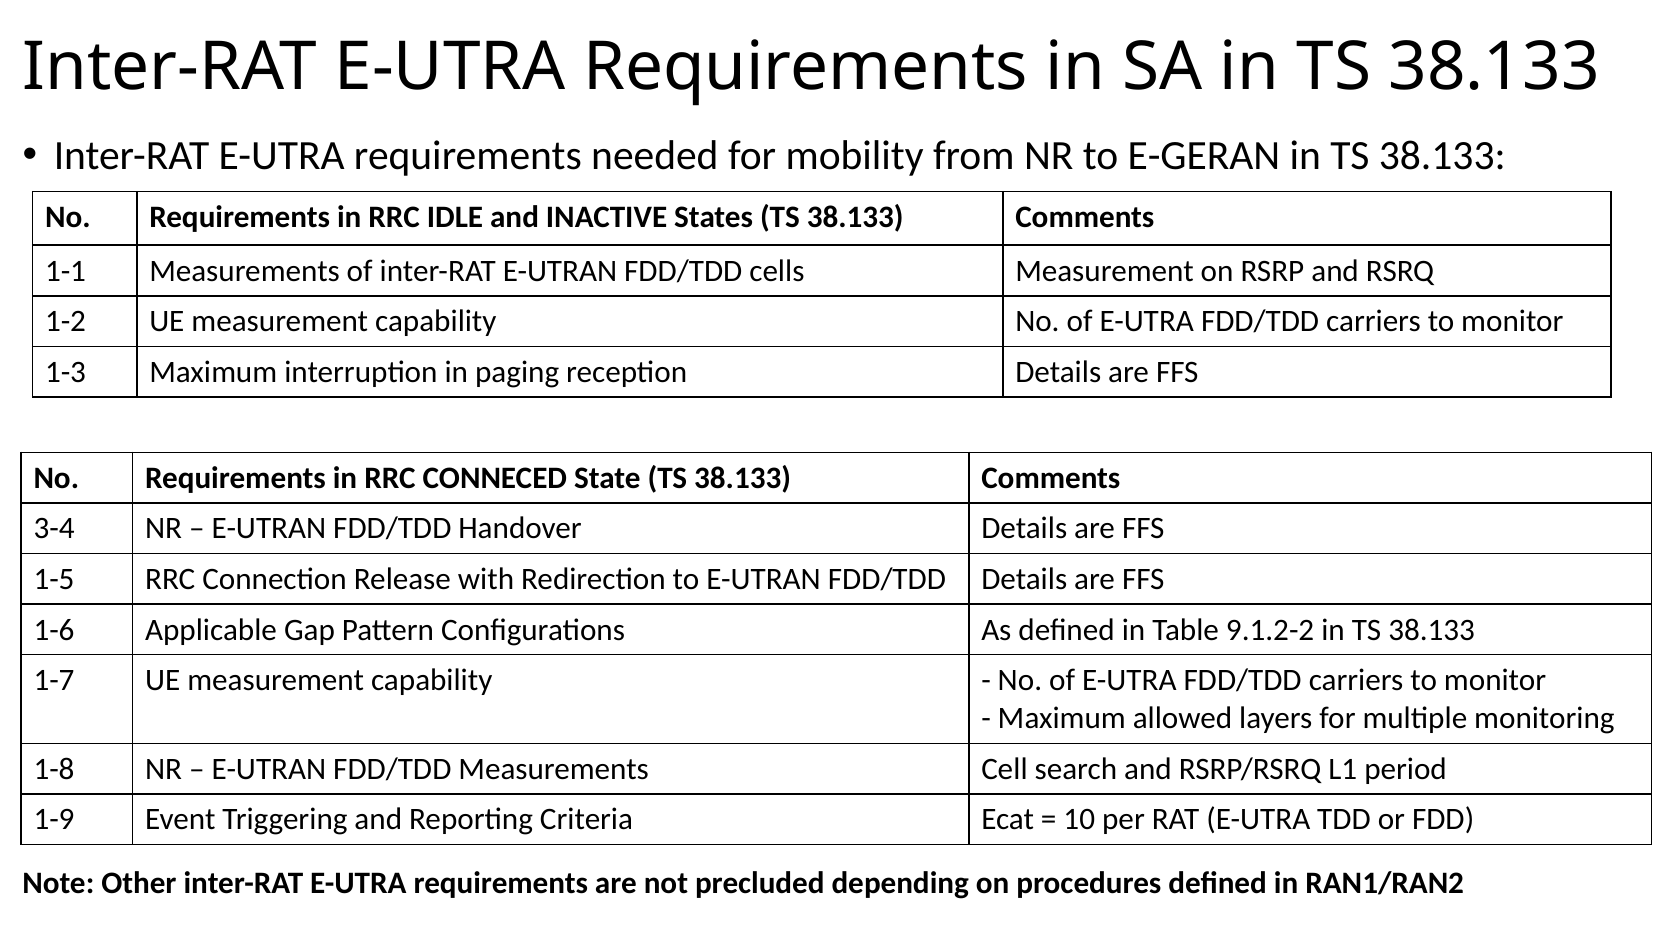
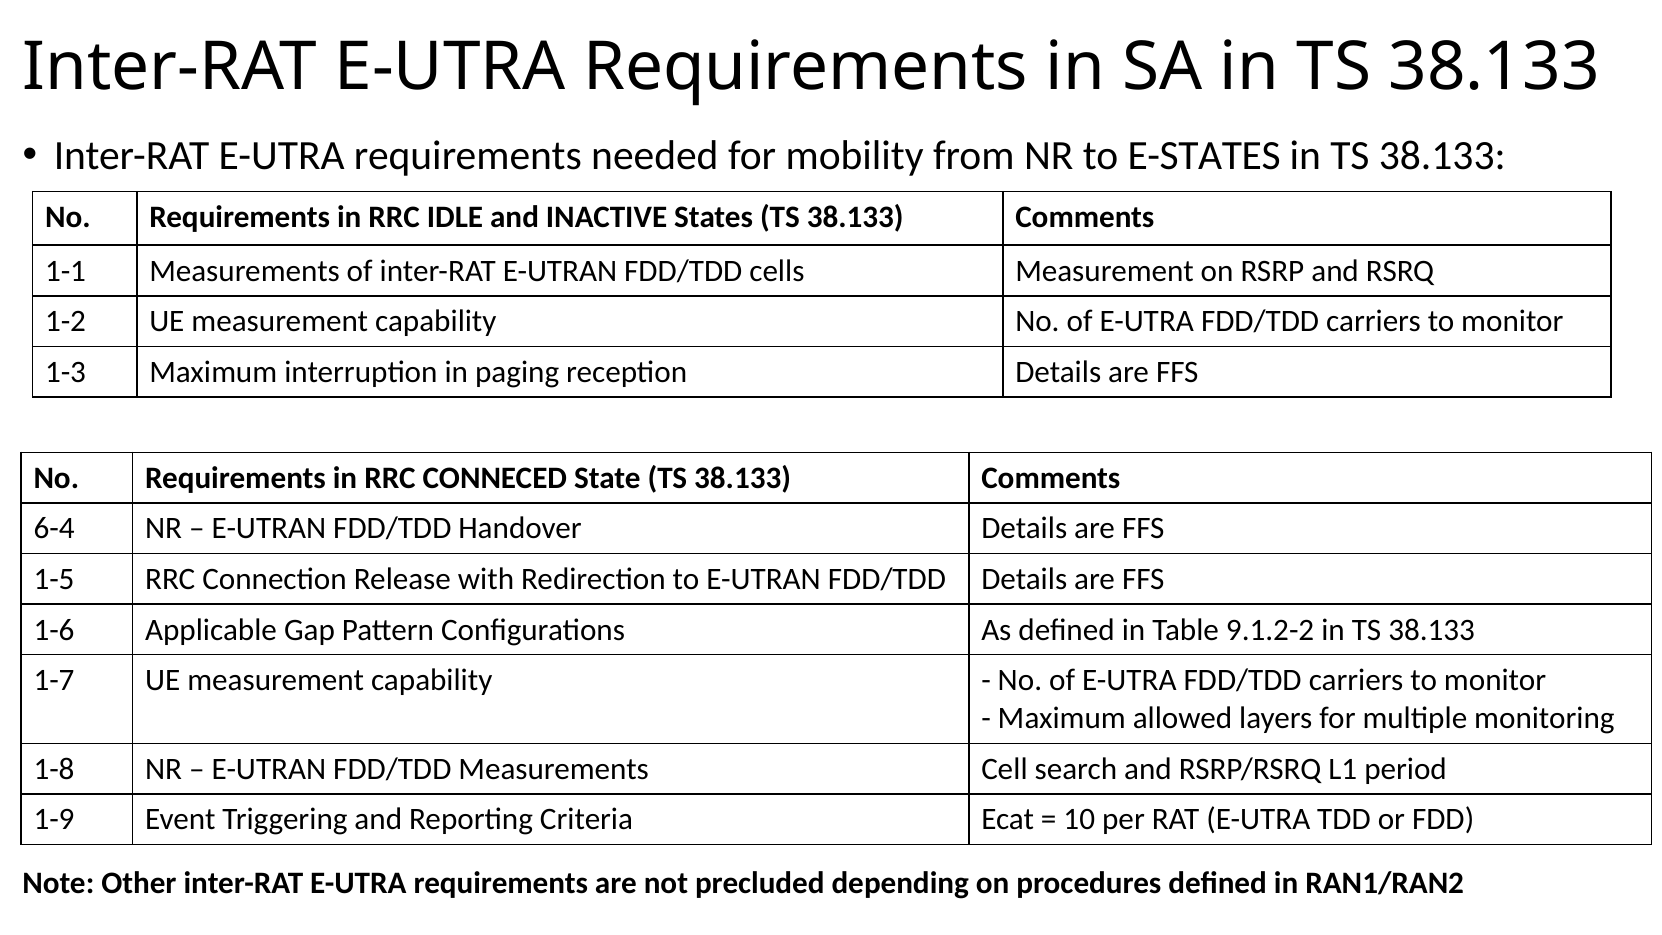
E-GERAN: E-GERAN -> E-STATES (1204, 155)
3-4: 3-4 -> 6-4 (54, 529)
